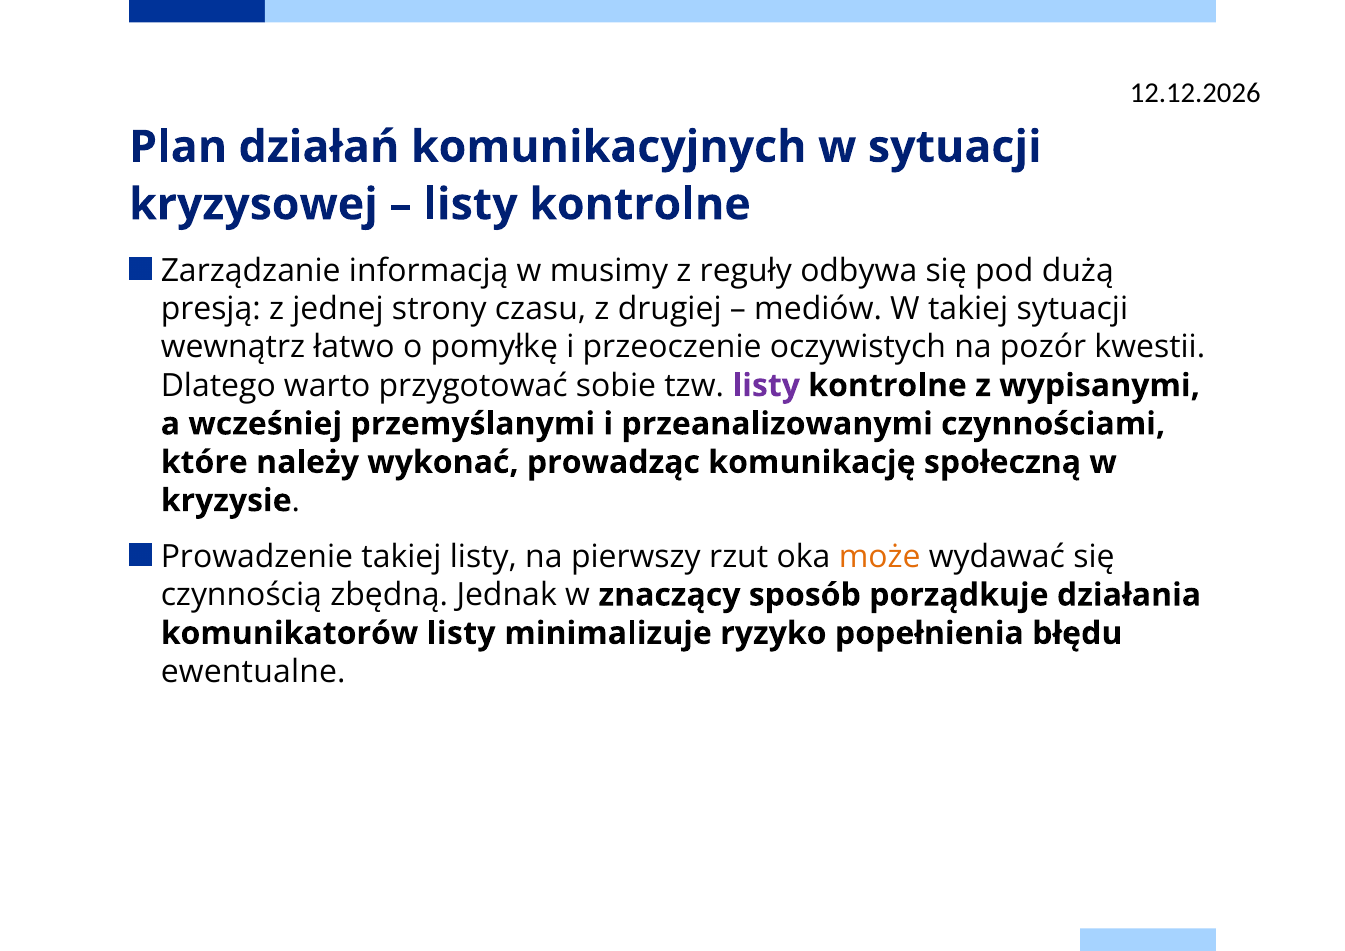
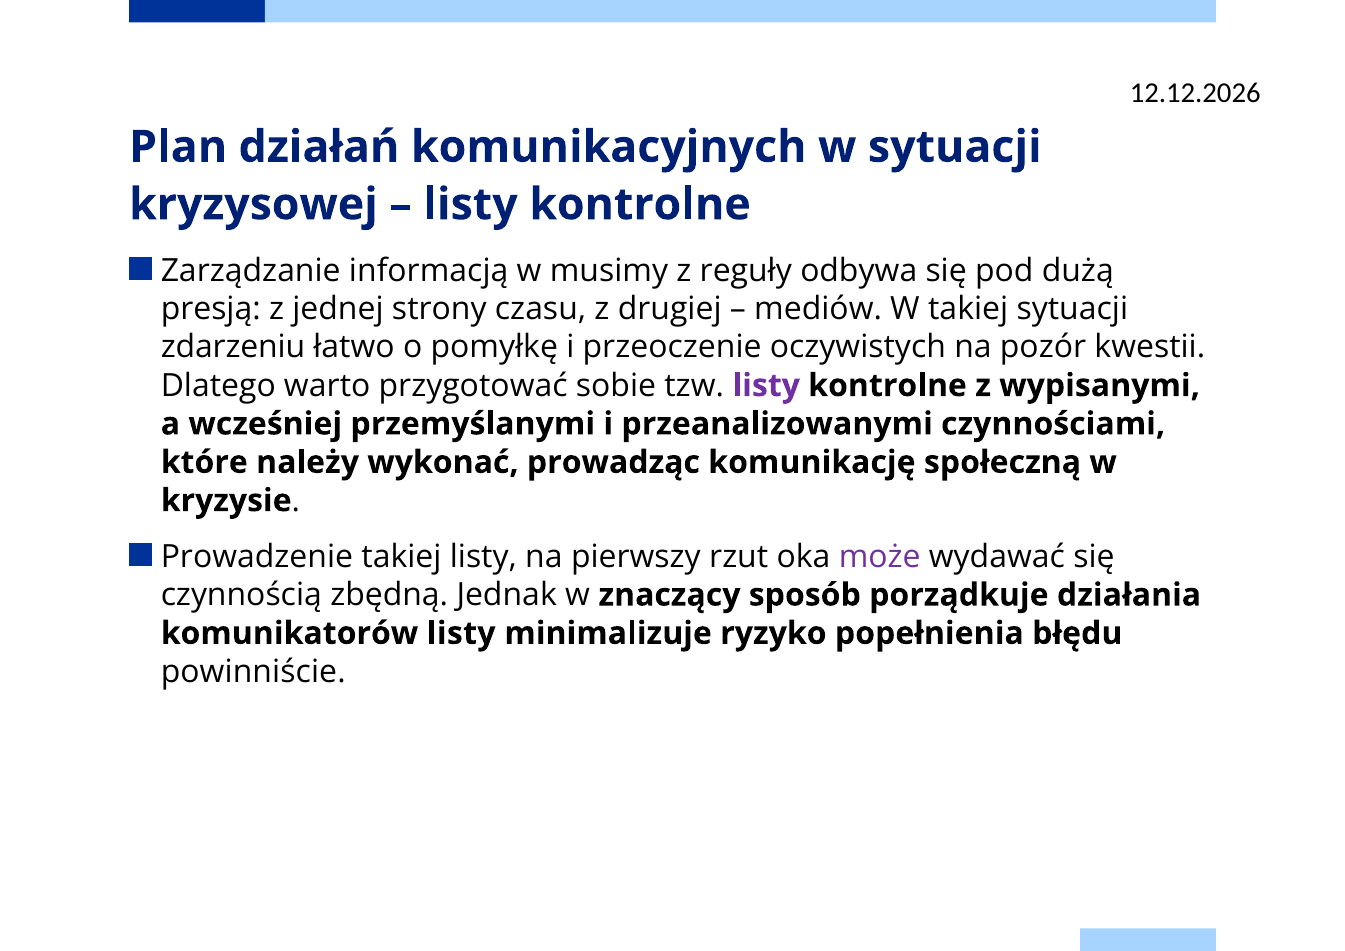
wewnątrz: wewnątrz -> zdarzeniu (233, 347)
może colour: orange -> purple (880, 557)
ewentualne: ewentualne -> powinniście (253, 672)
